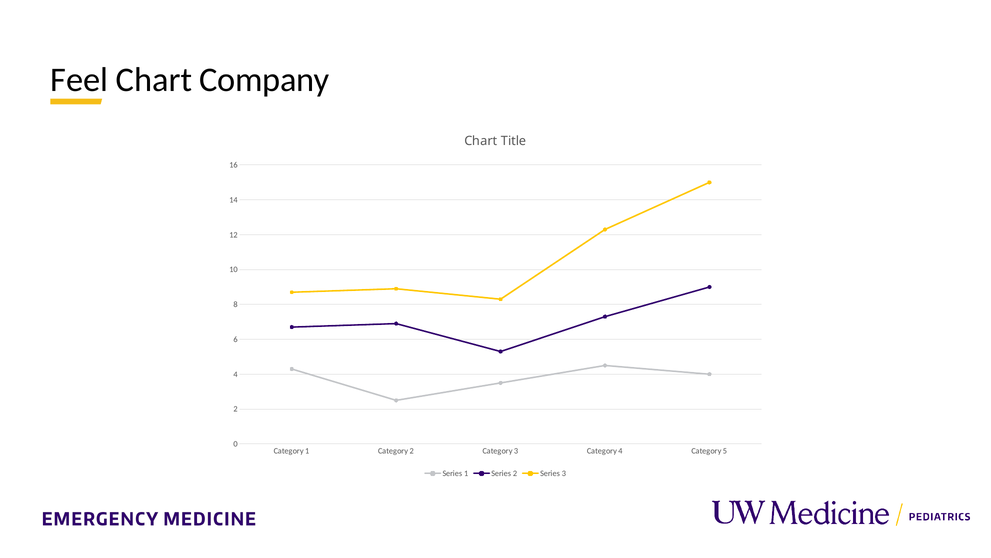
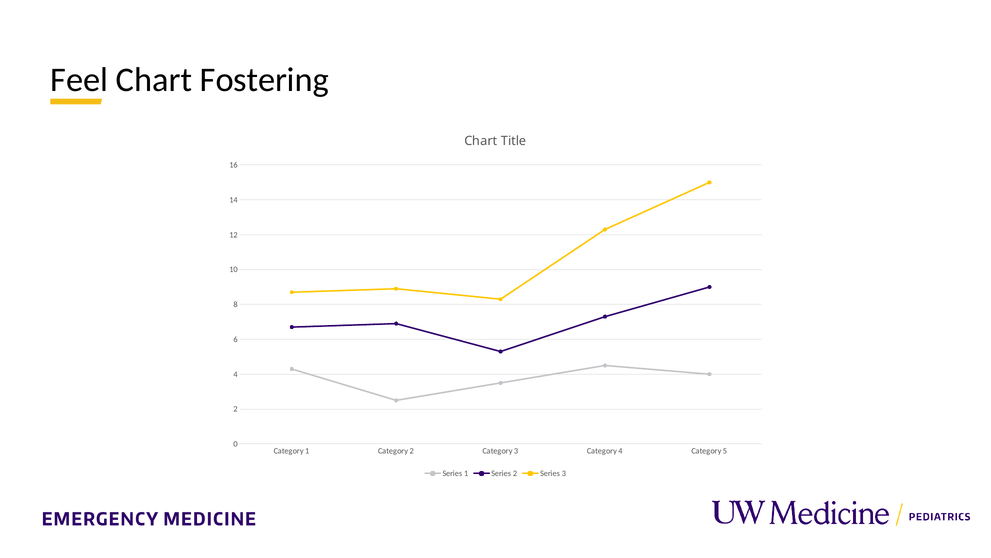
Company: Company -> Fostering (264, 80)
